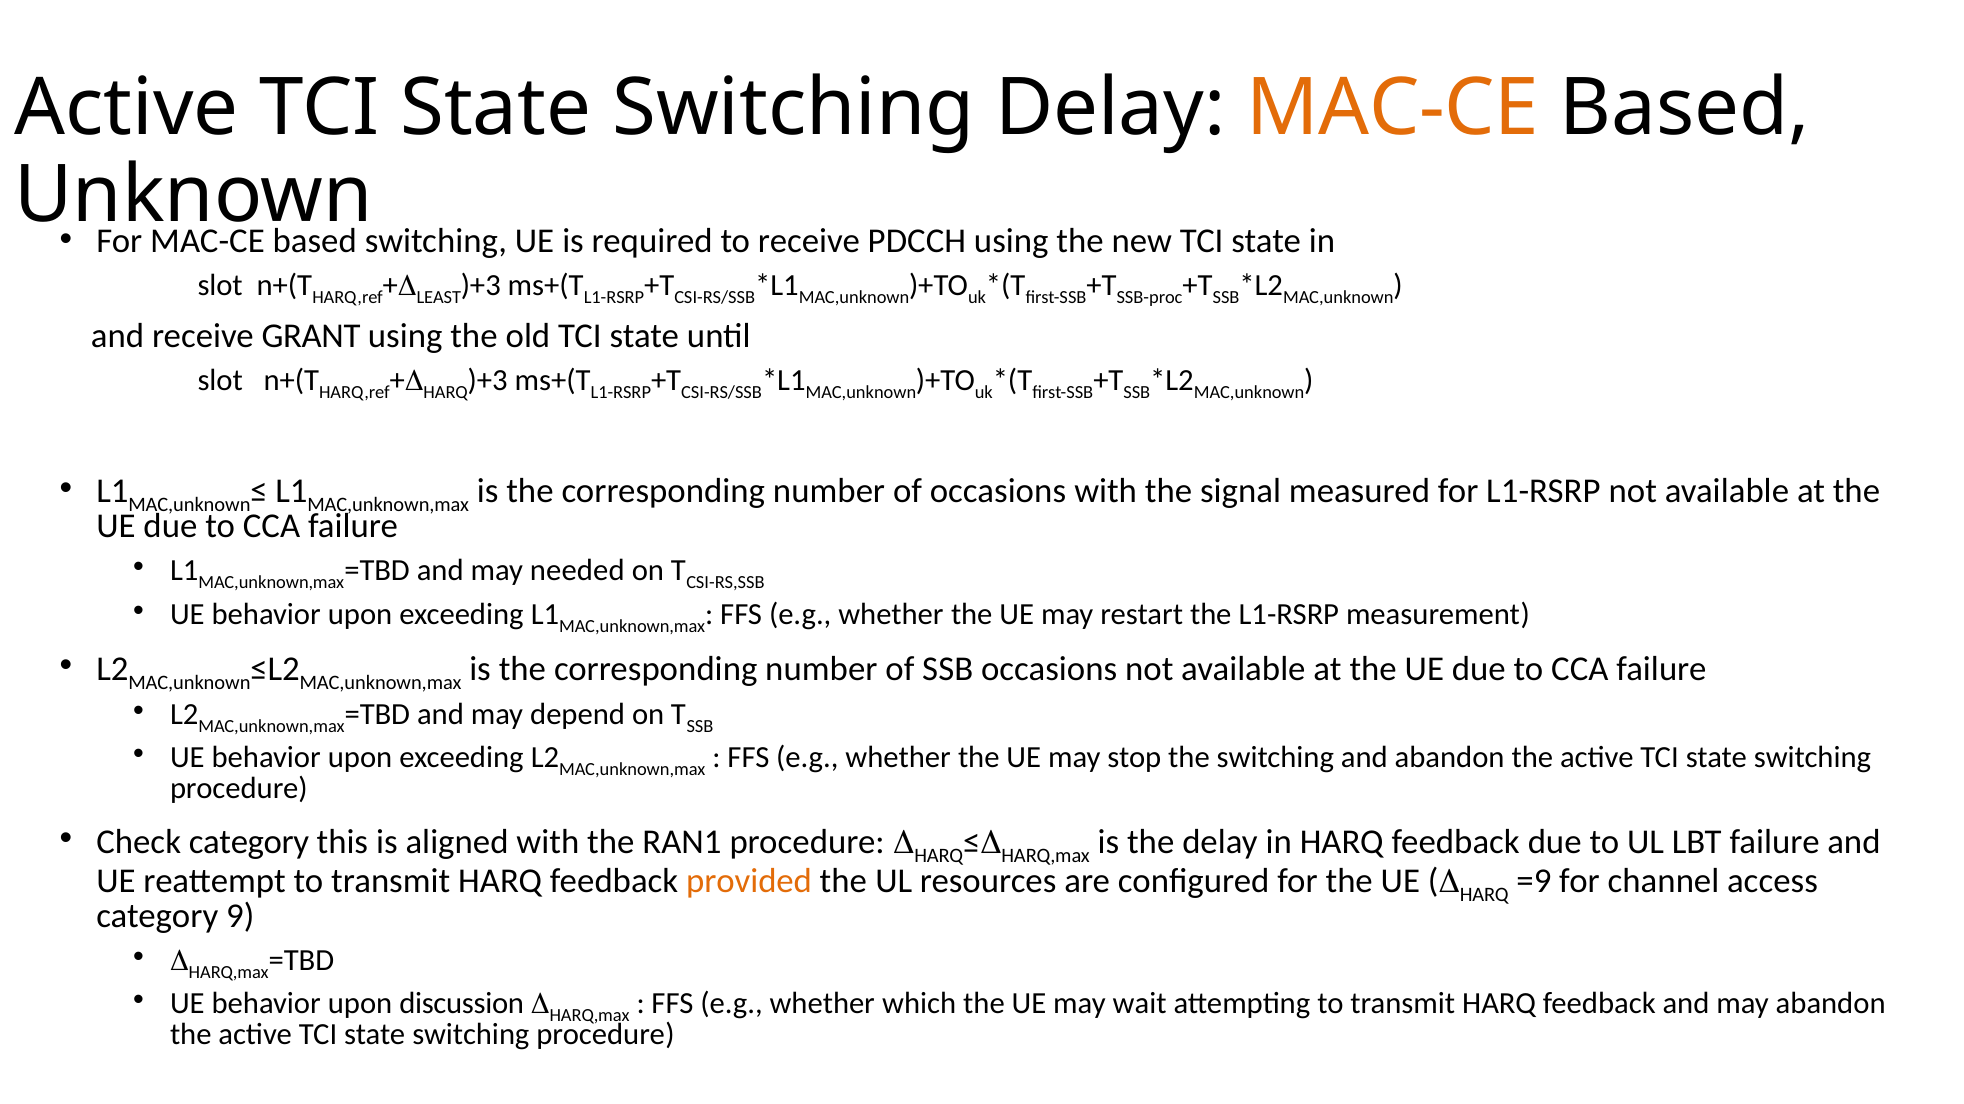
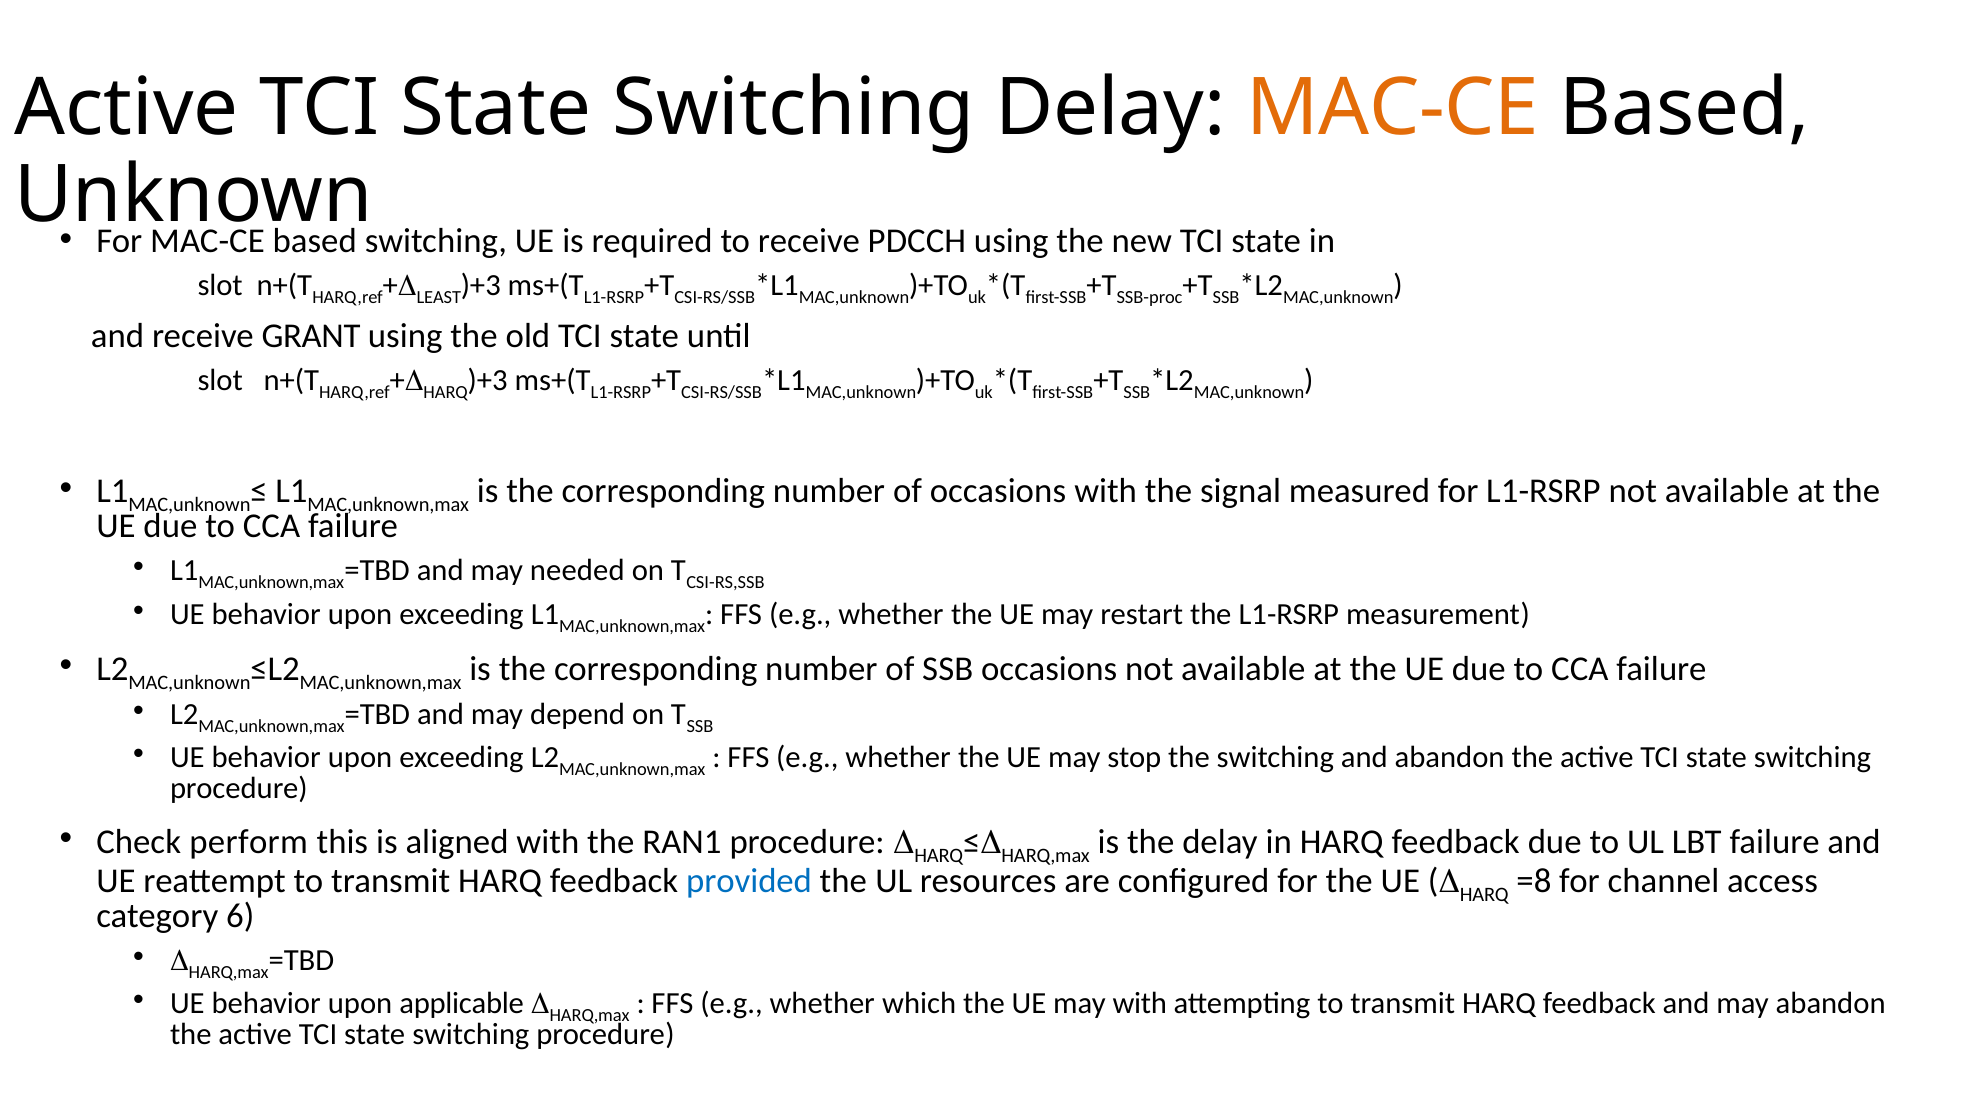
Check category: category -> perform (249, 843)
provided colour: orange -> blue (749, 881)
=9: =9 -> =8 (1534, 881)
9: 9 -> 6 (240, 916)
discussion: discussion -> applicable (462, 1004)
may wait: wait -> with (1140, 1004)
